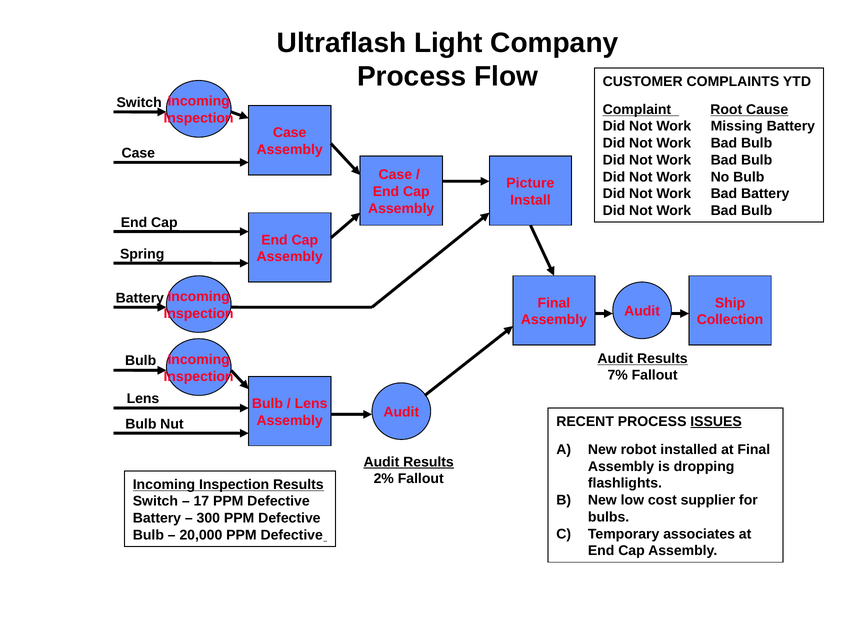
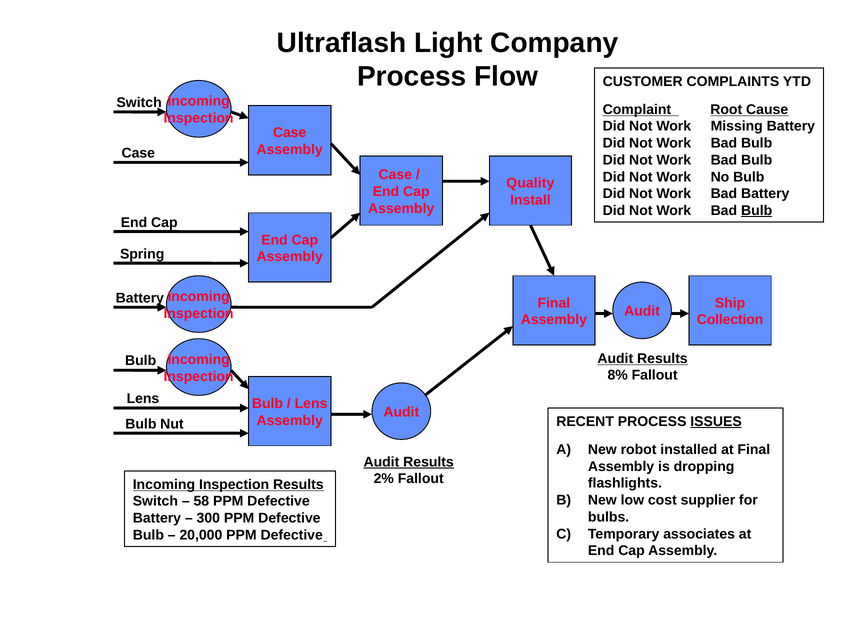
Picture: Picture -> Quality (530, 183)
Bulb underline: none -> present (757, 211)
7%: 7% -> 8% (618, 375)
17: 17 -> 58 (201, 501)
